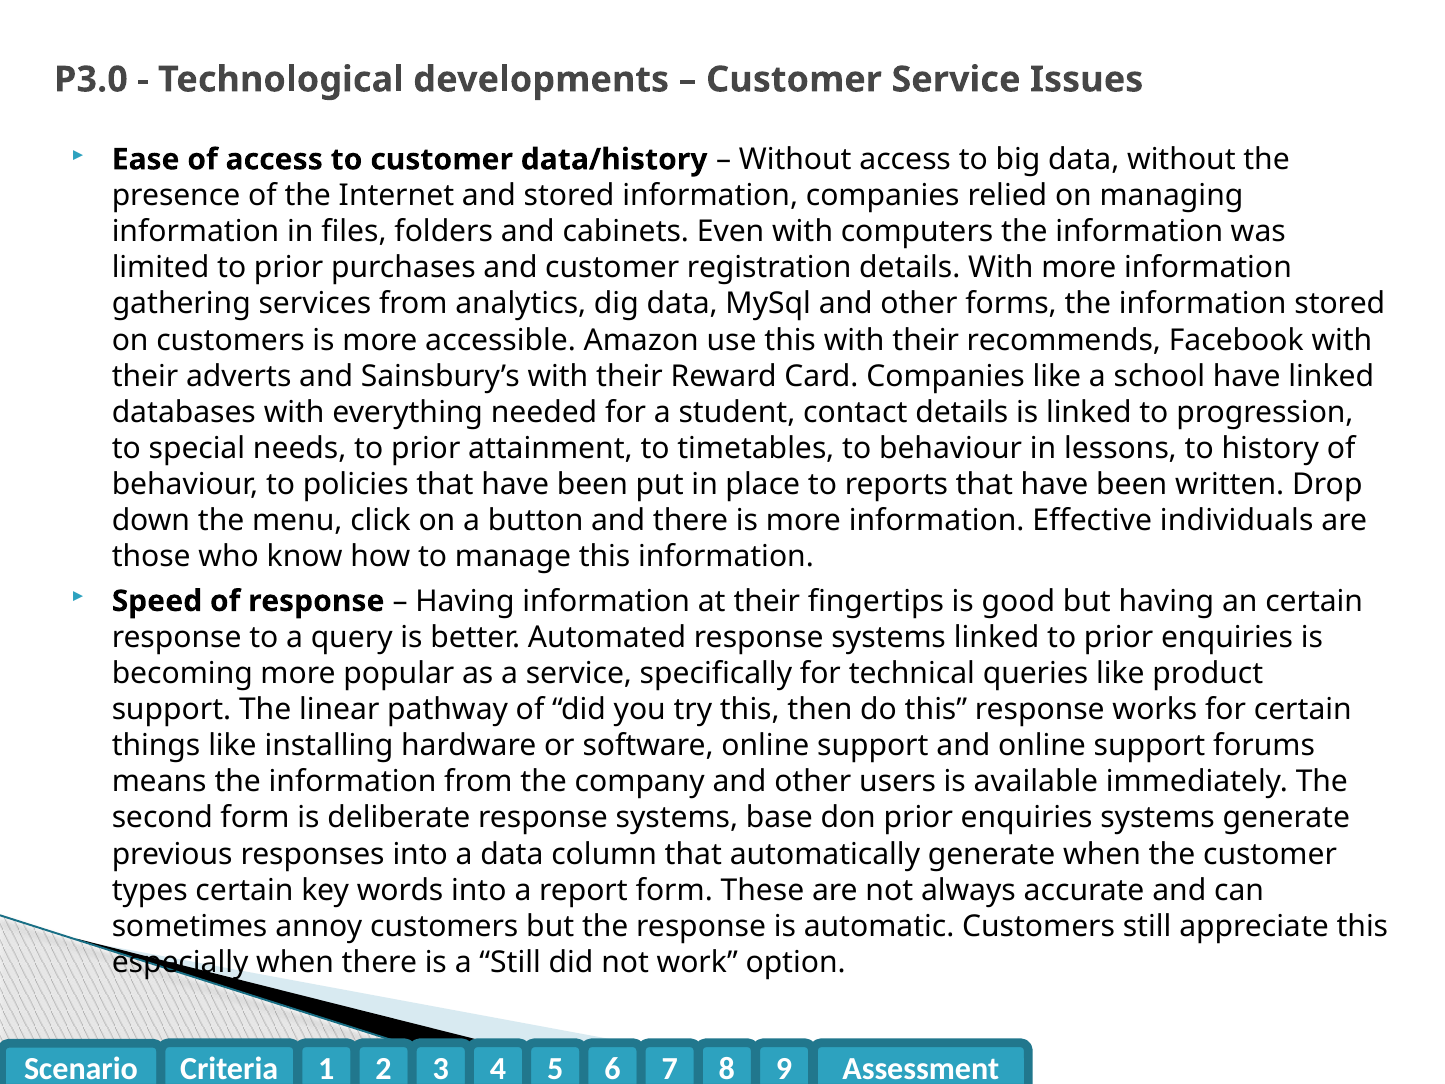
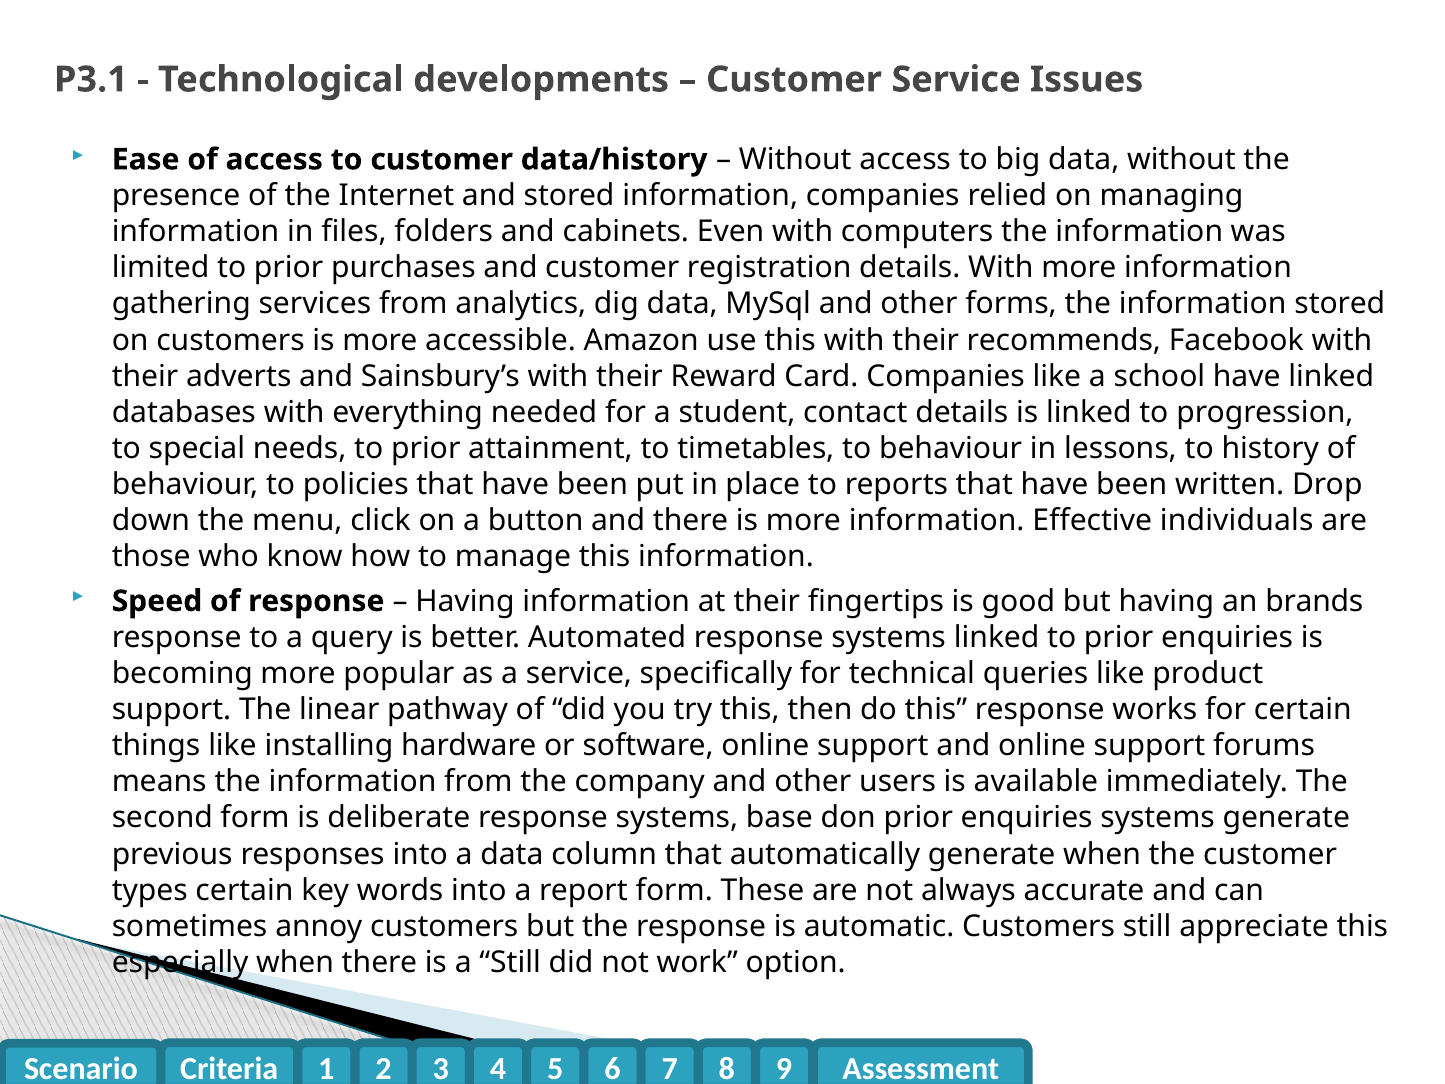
P3.0: P3.0 -> P3.1 (91, 80)
an certain: certain -> brands (1314, 601)
